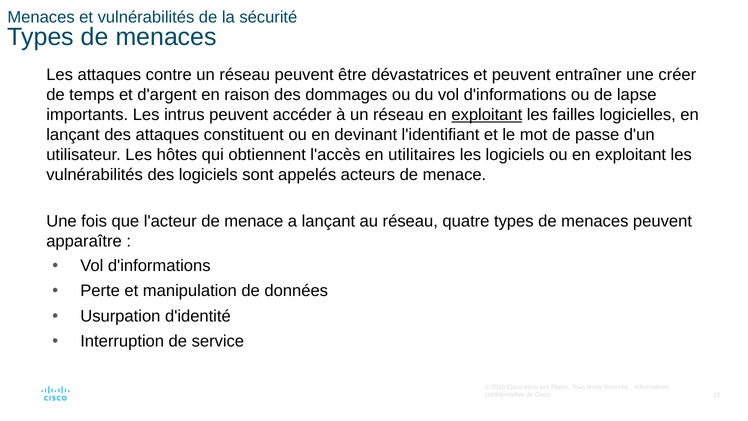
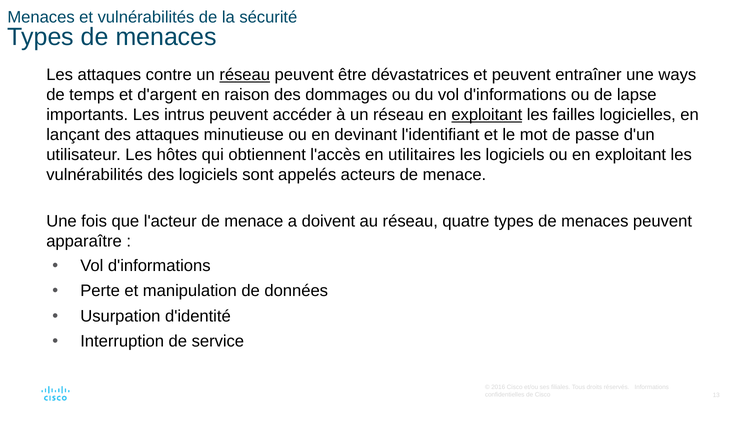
réseau underline: none -> present (245, 75)
créer: créer -> ways (677, 75)
constituent: constituent -> minutieuse (244, 135)
a lançant: lançant -> doivent (328, 221)
